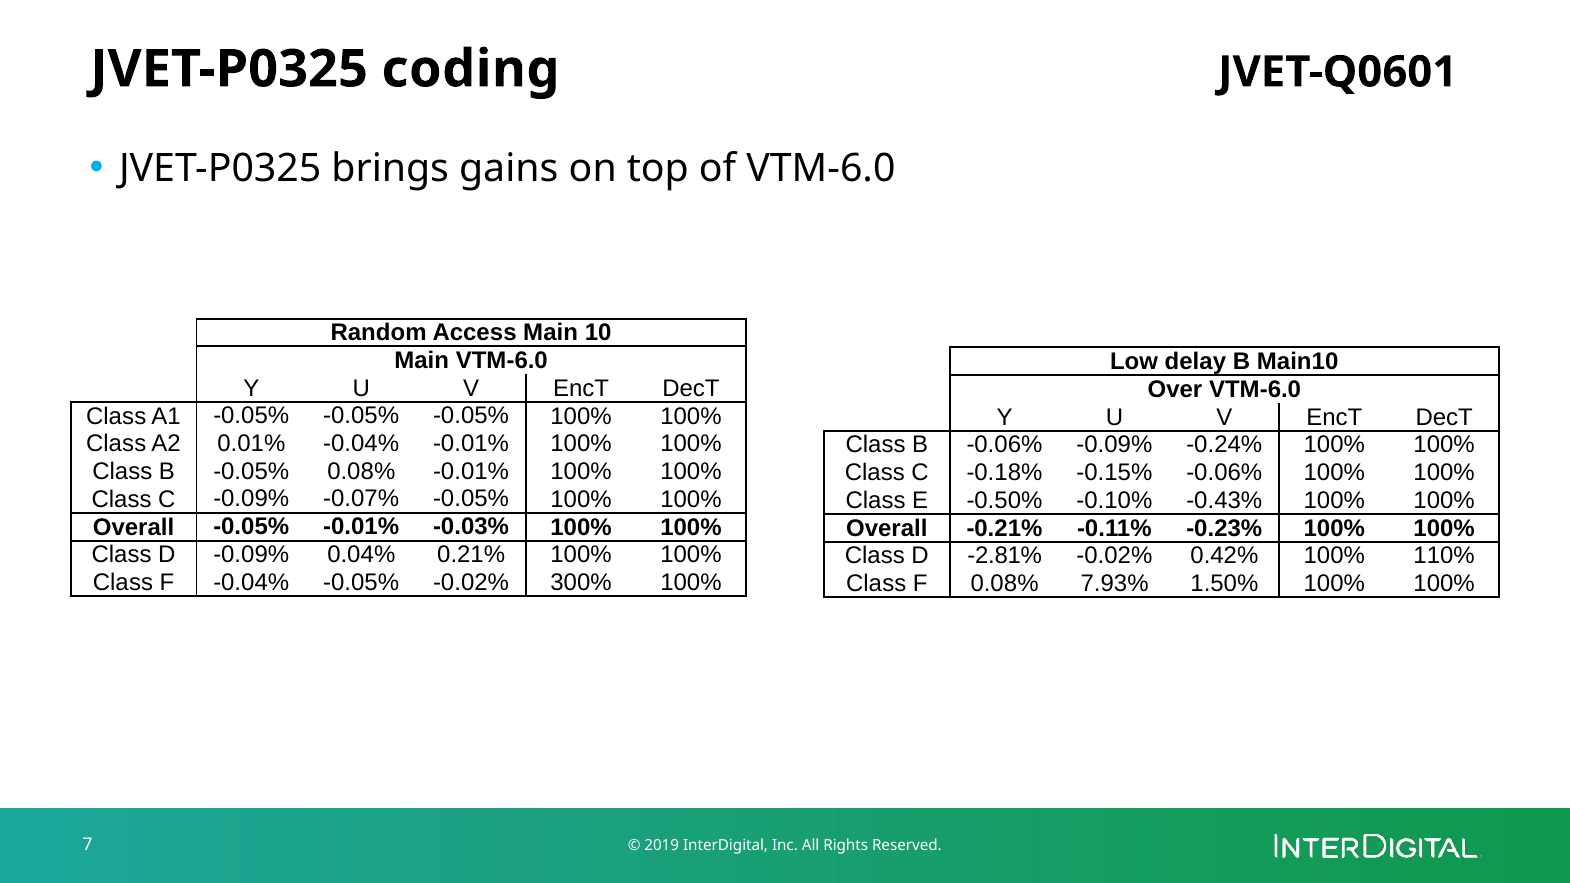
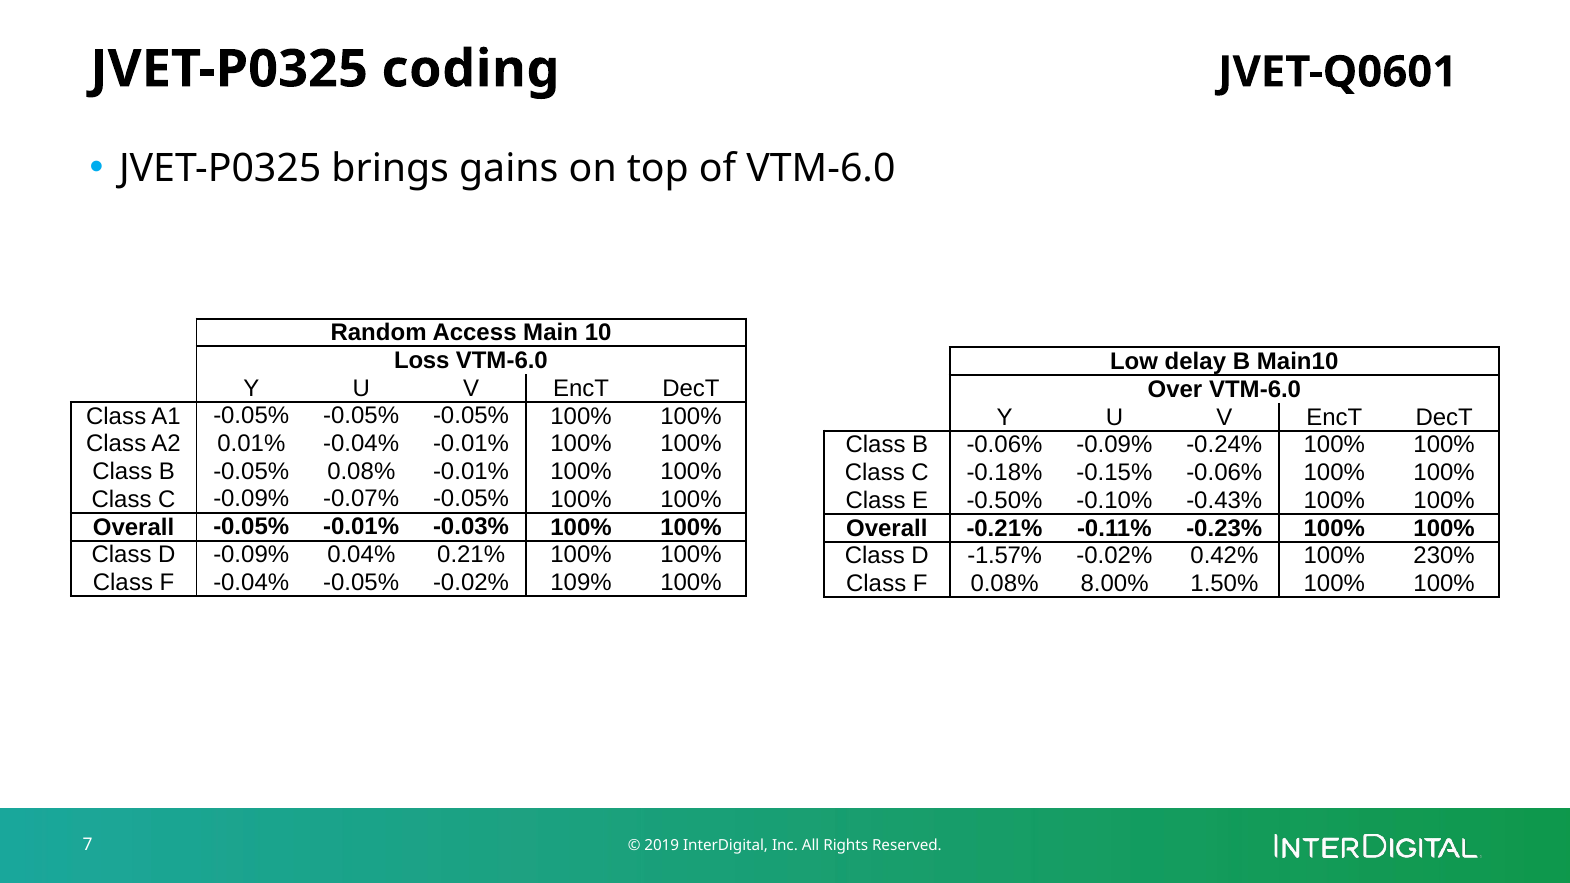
Main: Main -> Loss (422, 361)
-2.81%: -2.81% -> -1.57% (1005, 556)
110%: 110% -> 230% (1444, 556)
300%: 300% -> 109% (581, 583)
7.93%: 7.93% -> 8.00% (1115, 584)
